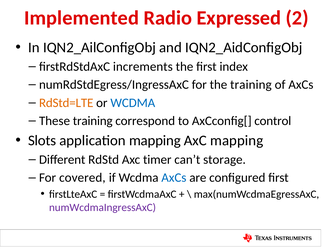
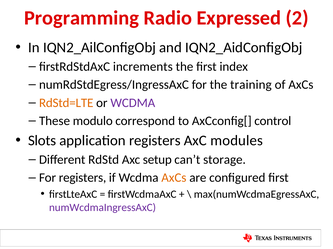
Implemented: Implemented -> Programming (82, 18)
WCDMA colour: blue -> purple (133, 103)
These training: training -> modulo (93, 121)
application mapping: mapping -> registers (155, 141)
AxC mapping: mapping -> modules (237, 141)
timer: timer -> setup (157, 160)
For covered: covered -> registers (82, 178)
AxCs colour: blue -> orange (174, 178)
